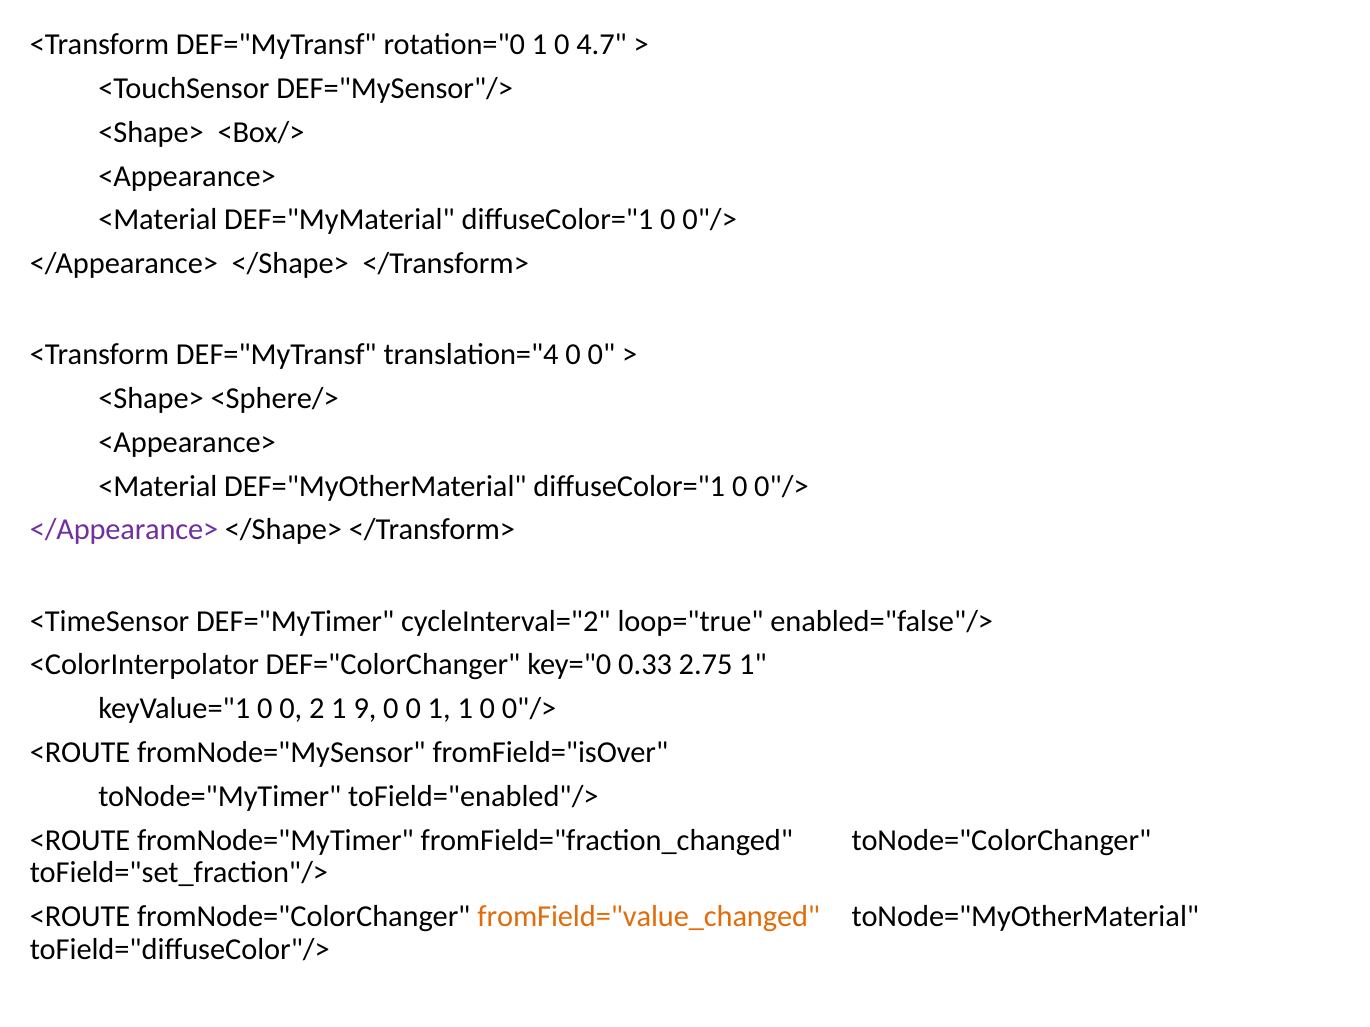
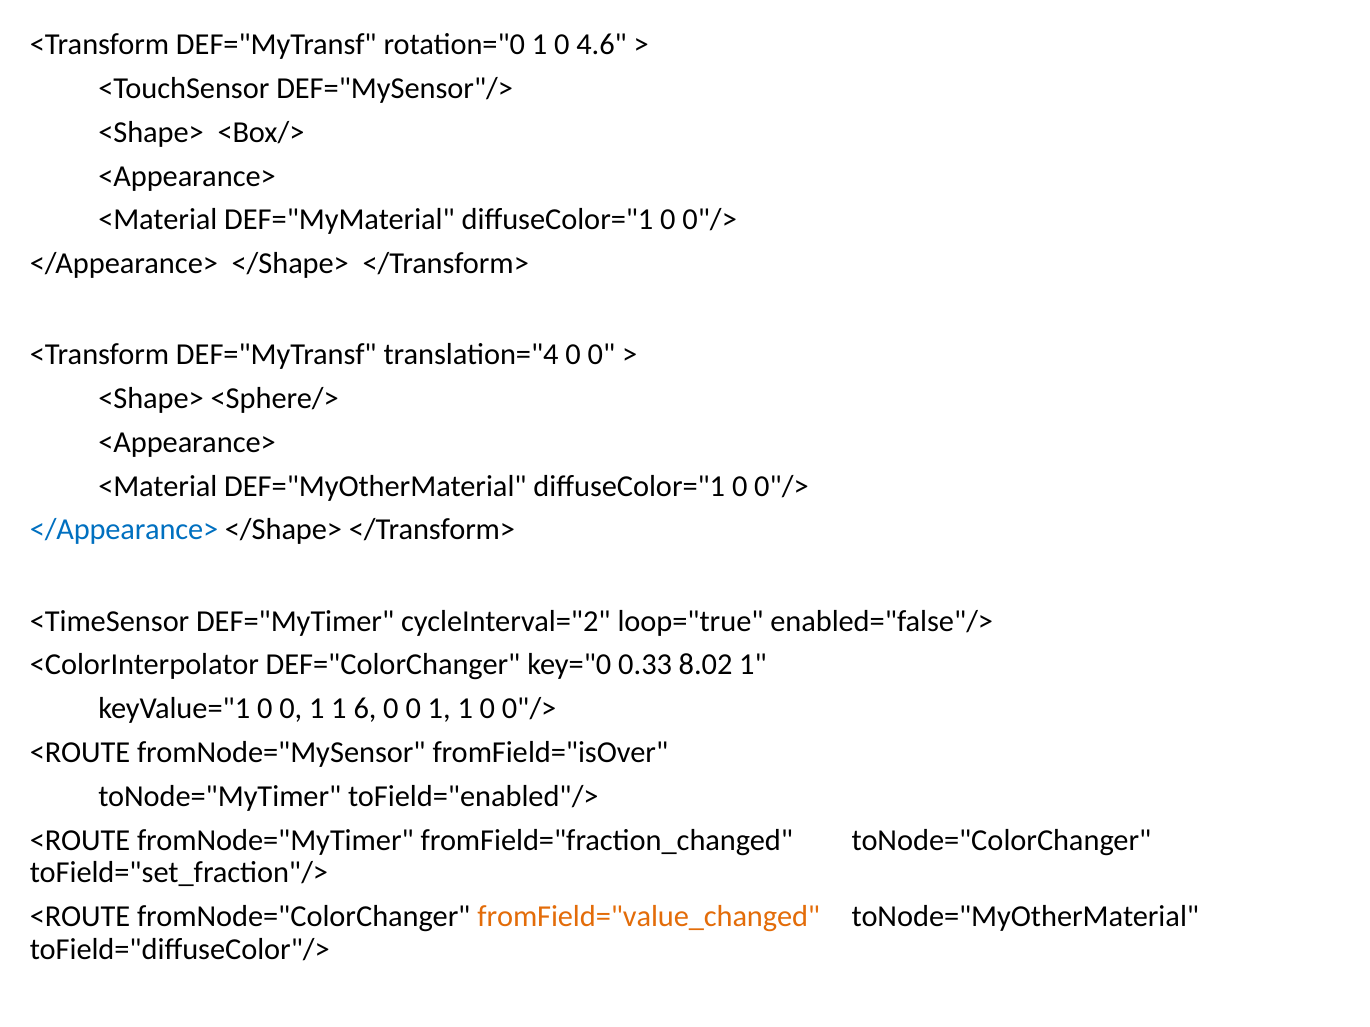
4.7: 4.7 -> 4.6 (602, 45)
</Appearance> colour: purple -> blue (124, 530)
2.75: 2.75 -> 8.02 (706, 665)
keyValue="1 0 0 2: 2 -> 1 (317, 709)
9: 9 -> 6 (365, 709)
